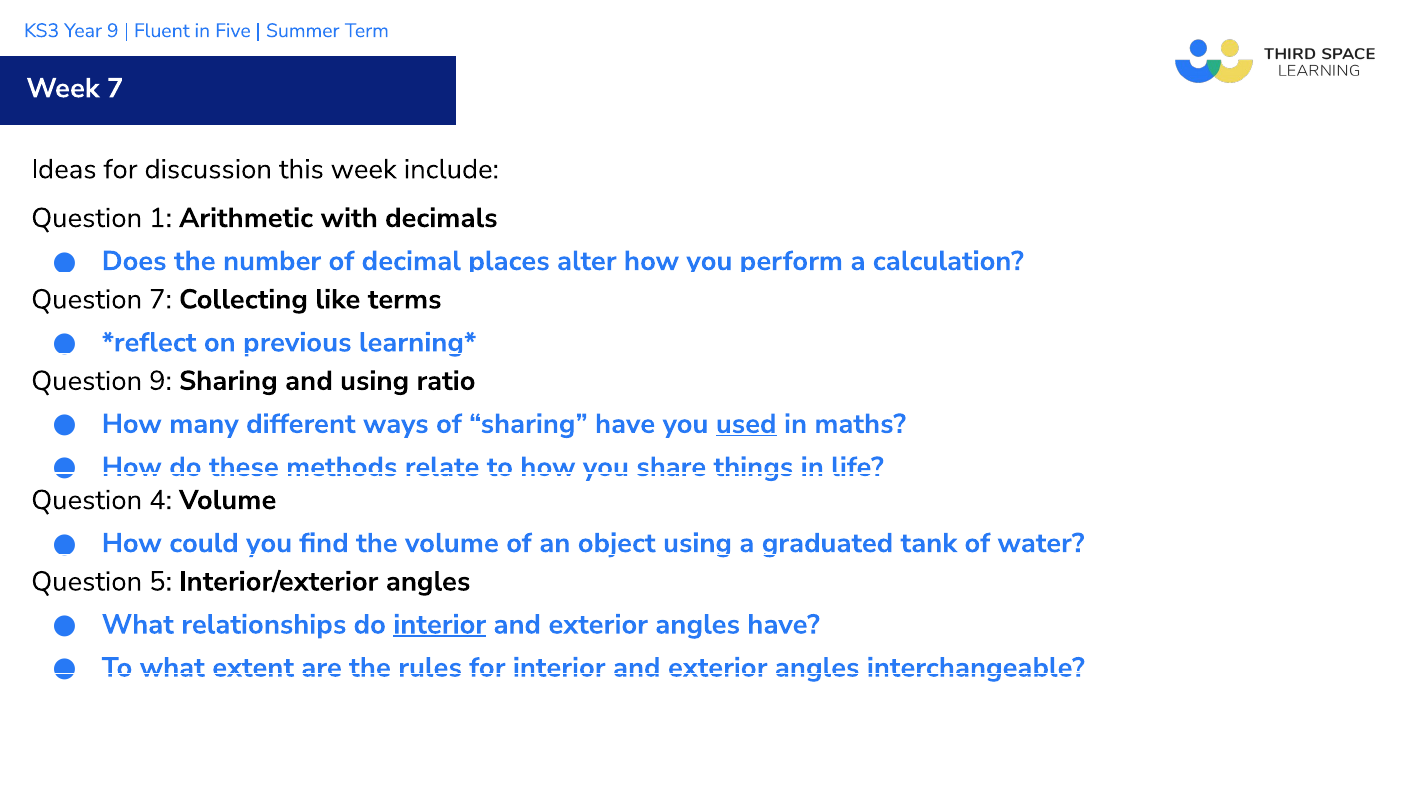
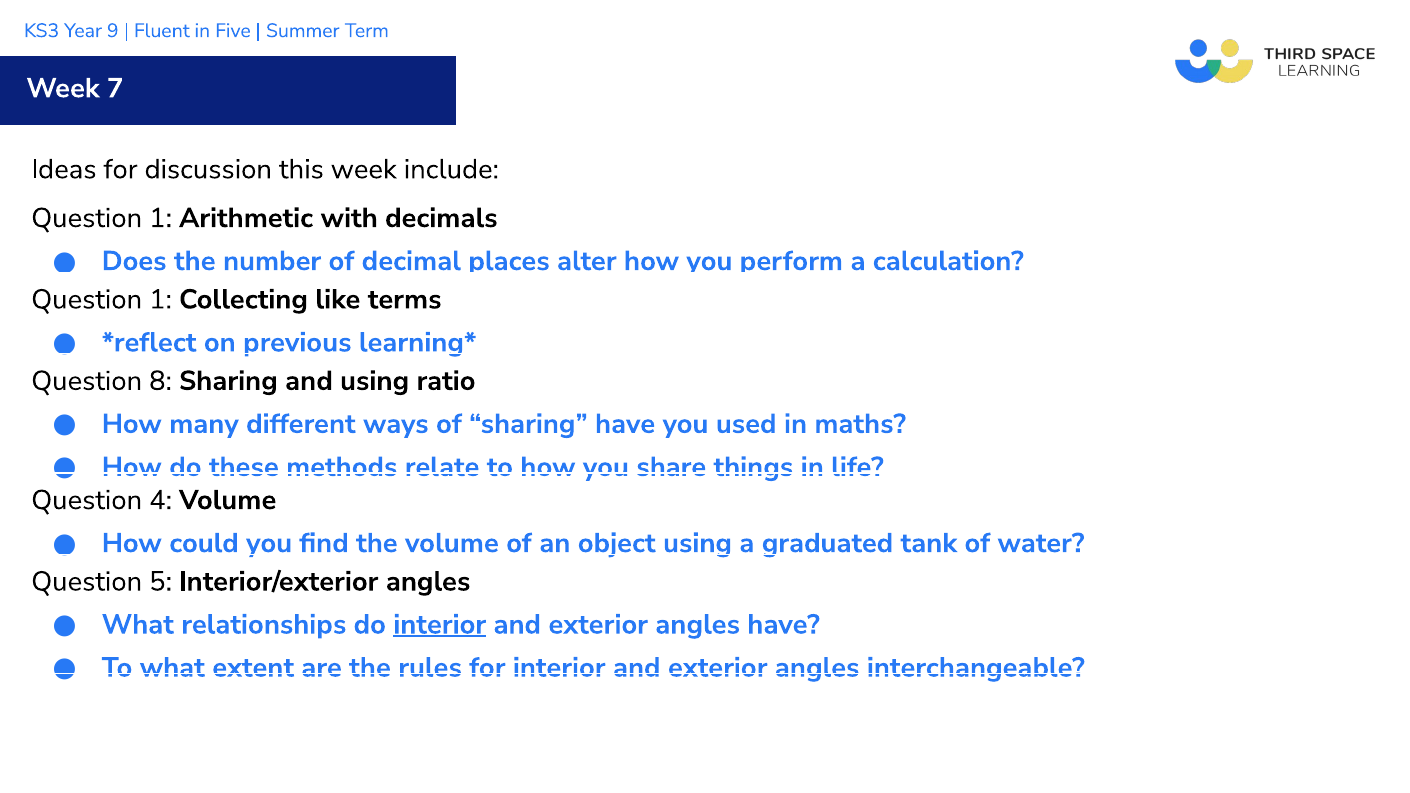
7: 7 -> 1 (160, 299)
Question 9: 9 -> 8 (160, 381)
used underline: present -> none (746, 424)
